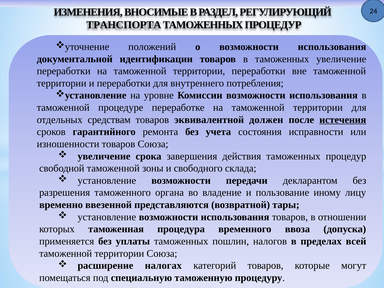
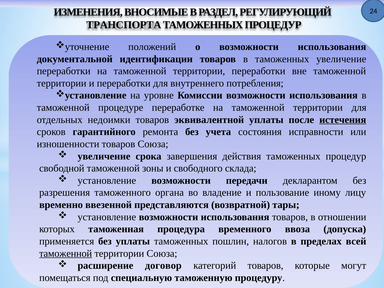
средствам: средствам -> недоимки (109, 120)
эквивалентной должен: должен -> уплаты (266, 120)
таможенной underline: none -> present (66, 253)
налогах: налогах -> договор (163, 266)
